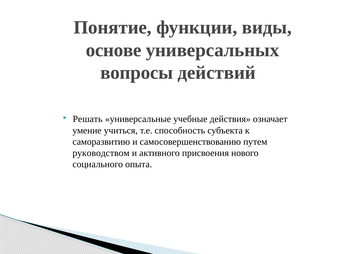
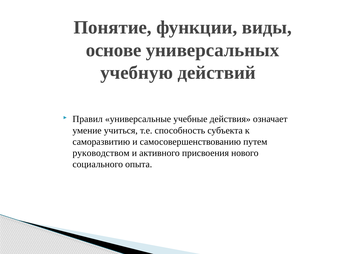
вопросы: вопросы -> учебную (137, 73)
Решать: Решать -> Правил (88, 119)
